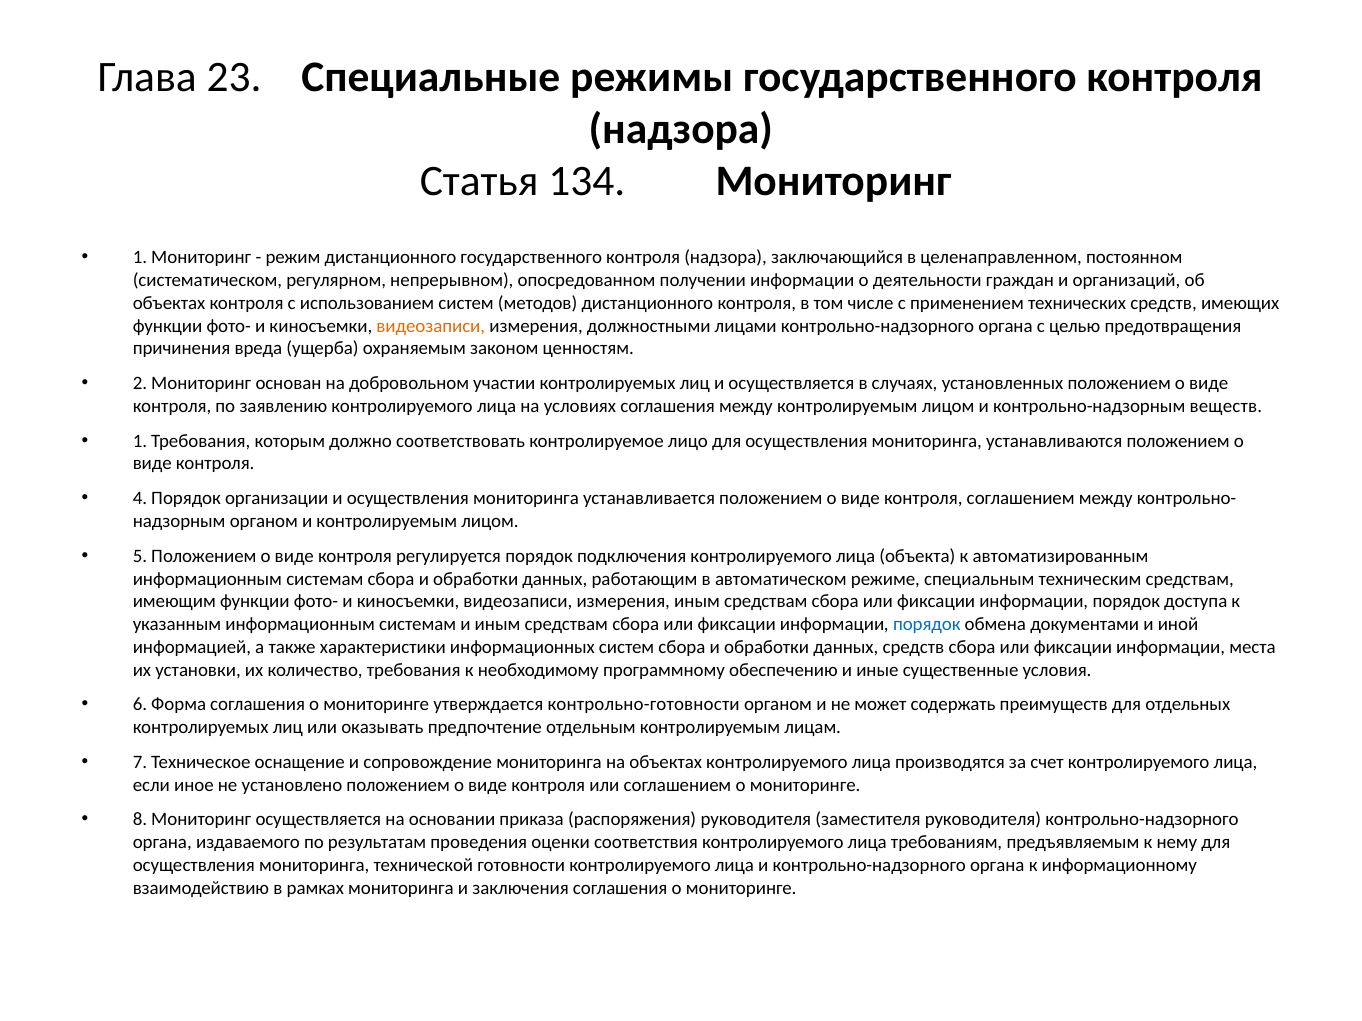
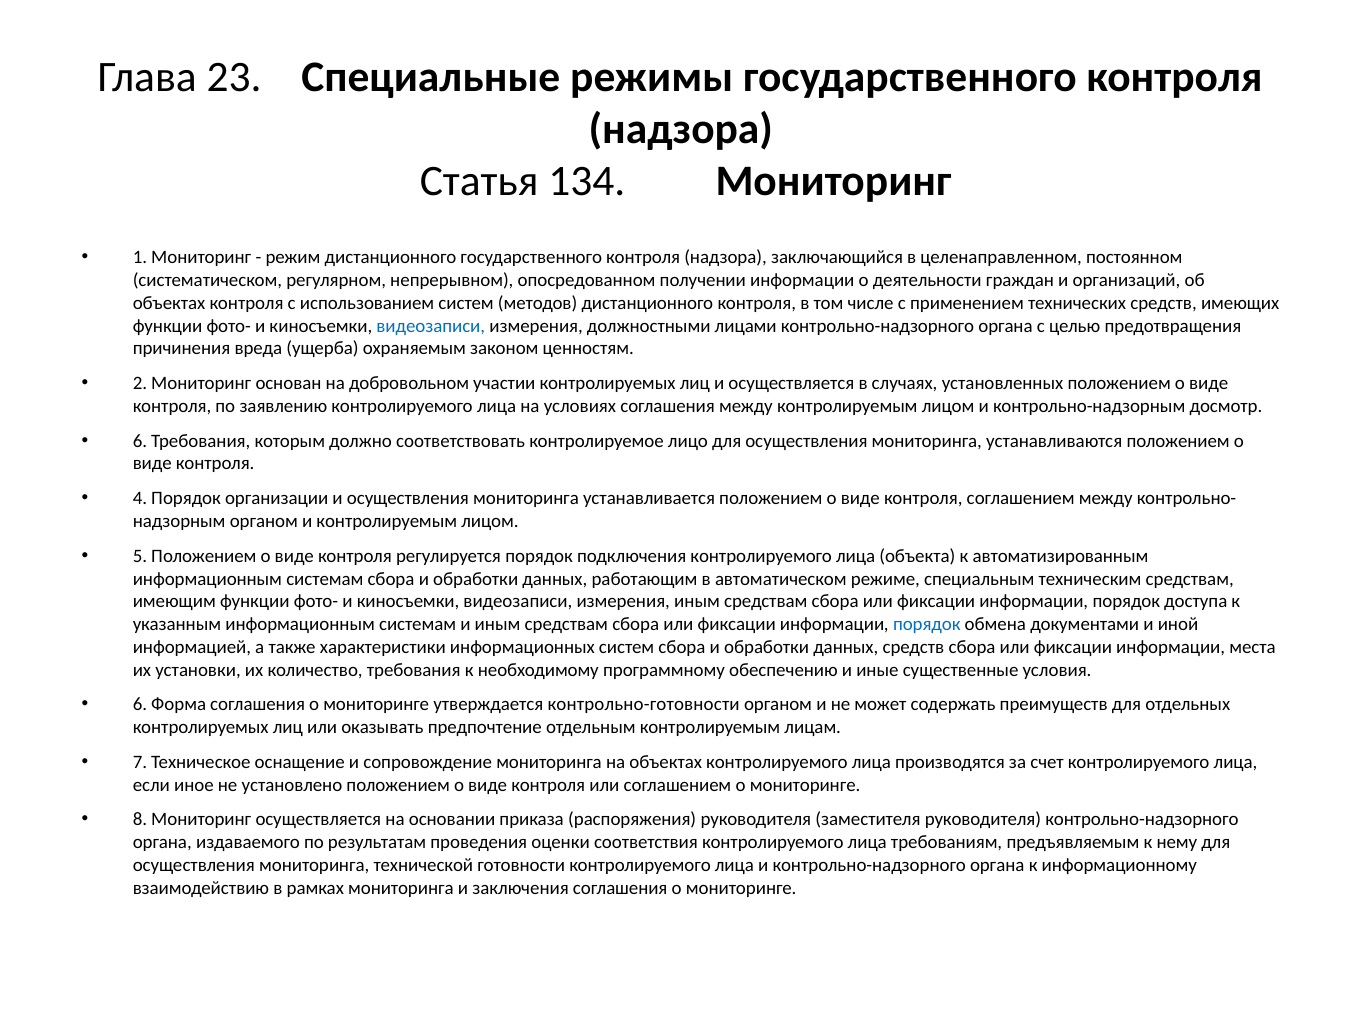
видеозаписи colour: orange -> blue (431, 326)
веществ: веществ -> досмотр (1226, 406)
1: 1 -> 6 (140, 441)
